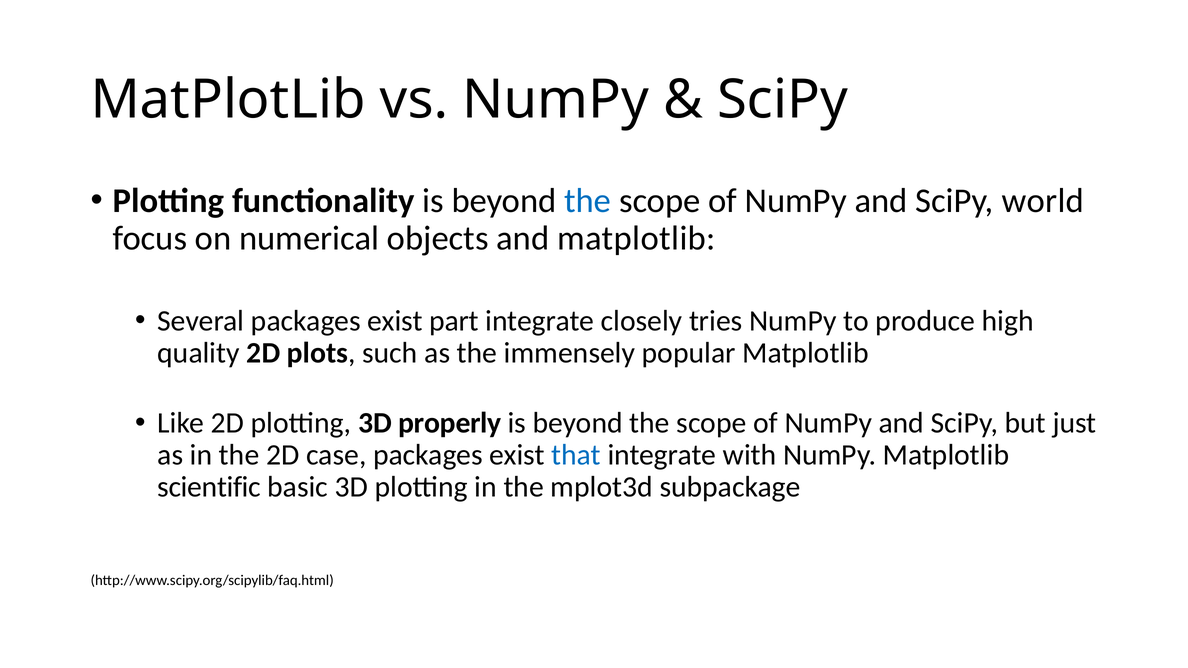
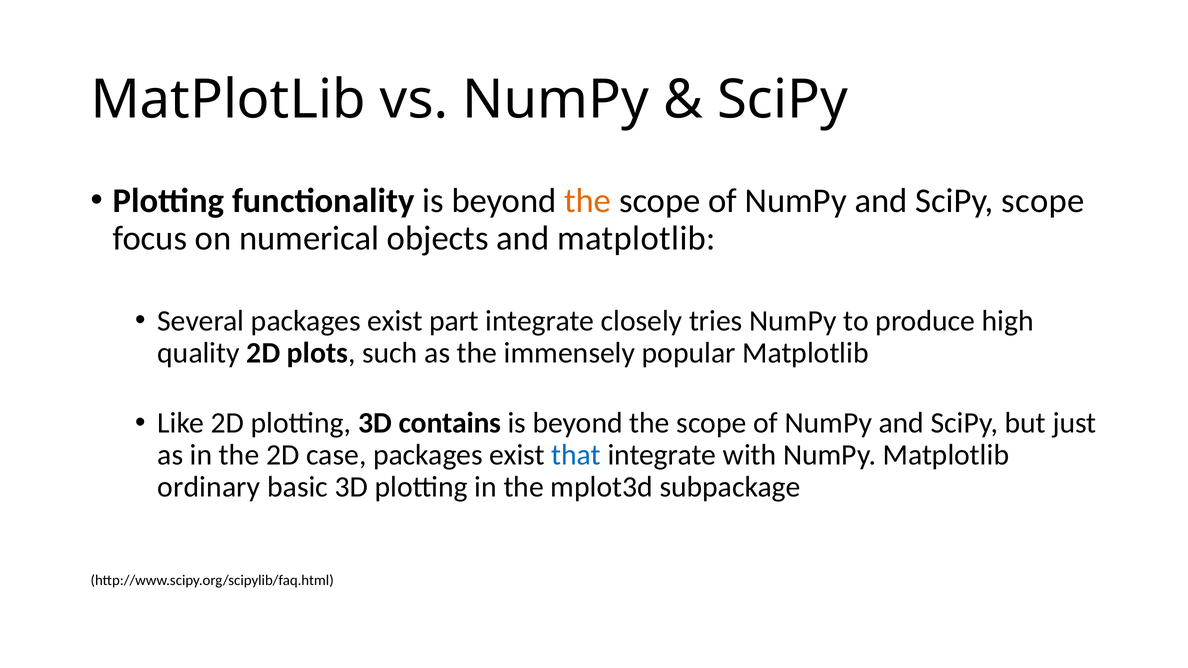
the colour: blue -> orange (588, 201)
SciPy world: world -> scope (1043, 201)
properly: properly -> contains (450, 423)
scientific: scientific -> ordinary (209, 487)
